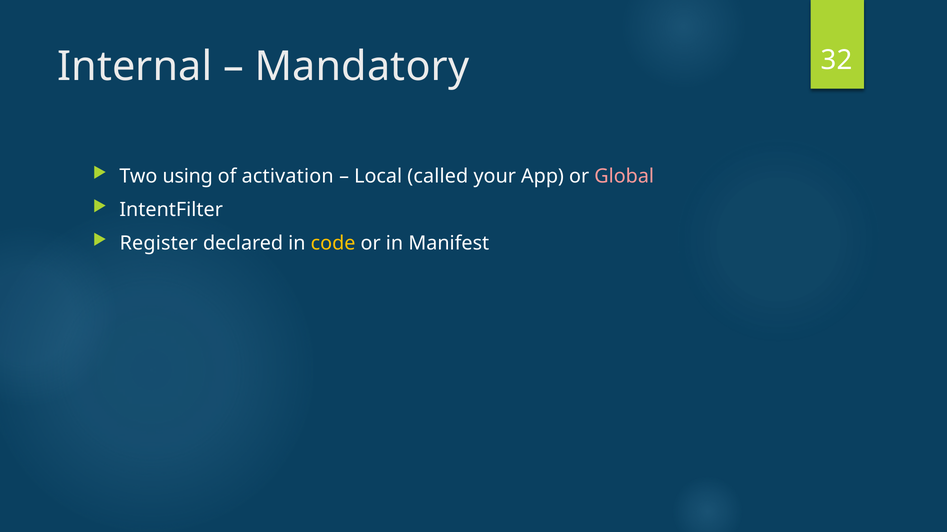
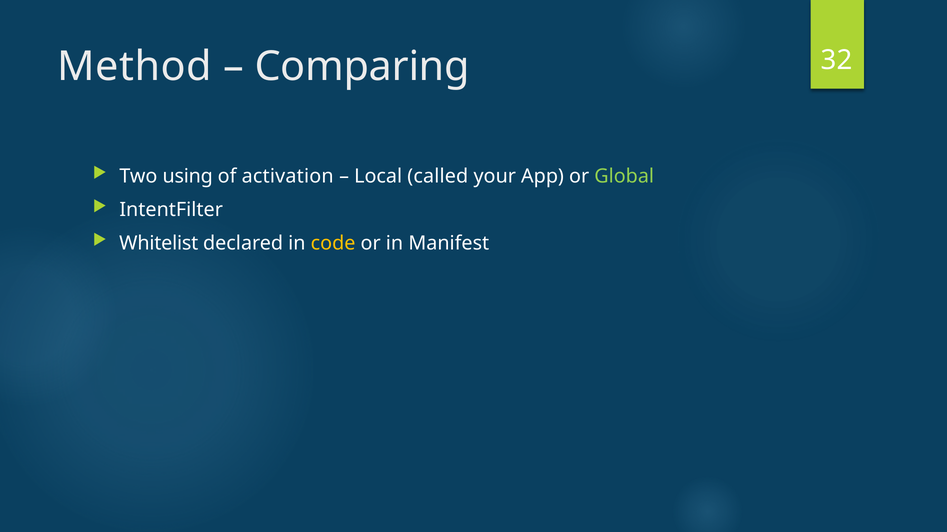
Internal: Internal -> Method (135, 66)
Mandatory: Mandatory -> Comparing (362, 66)
Global colour: pink -> light green (624, 176)
Register: Register -> Whitelist (159, 243)
